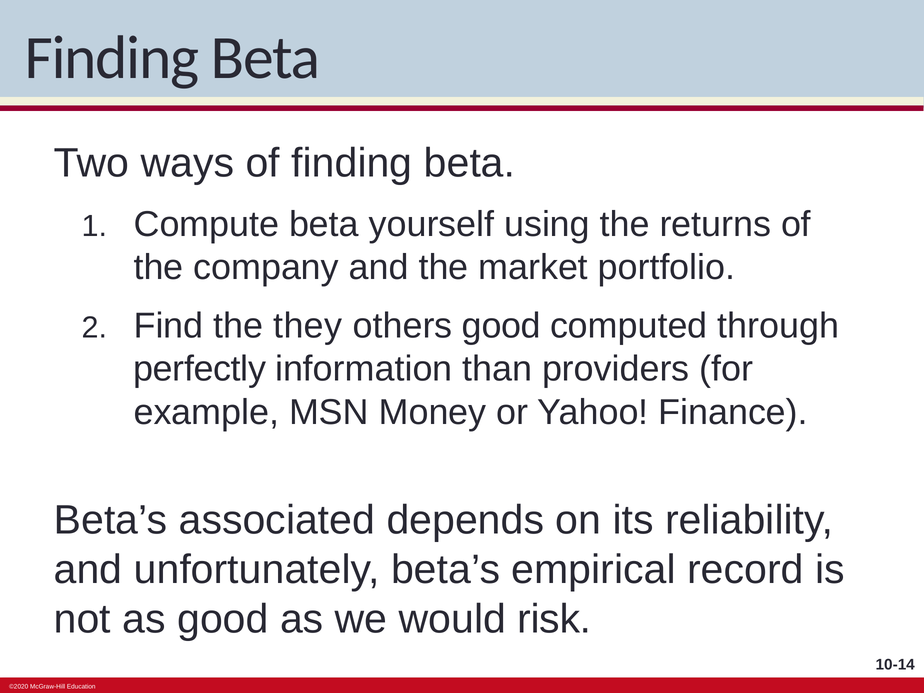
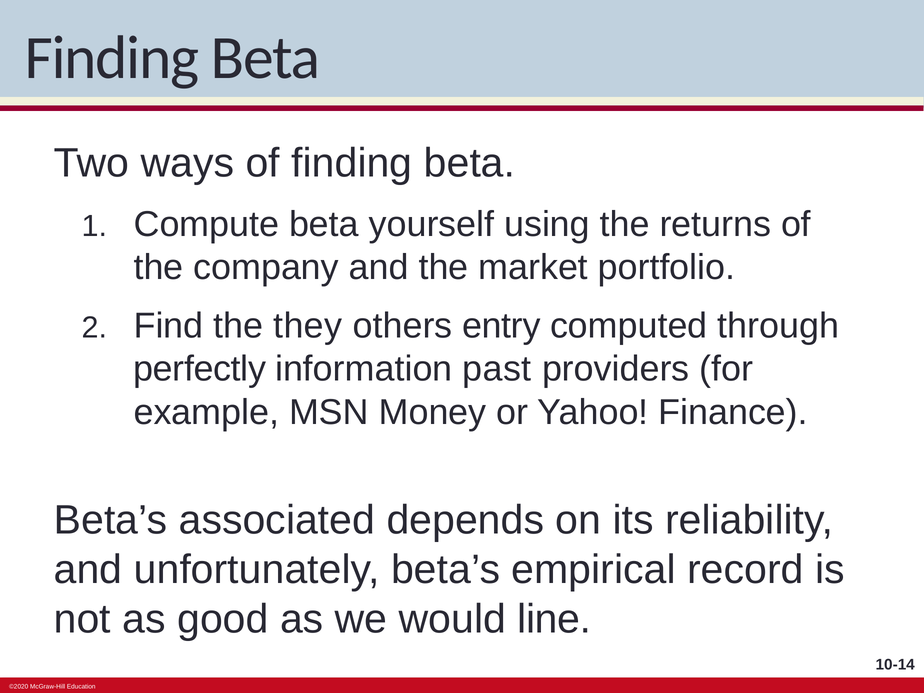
others good: good -> entry (501, 326)
than: than -> past (497, 369)
risk: risk -> line (554, 619)
